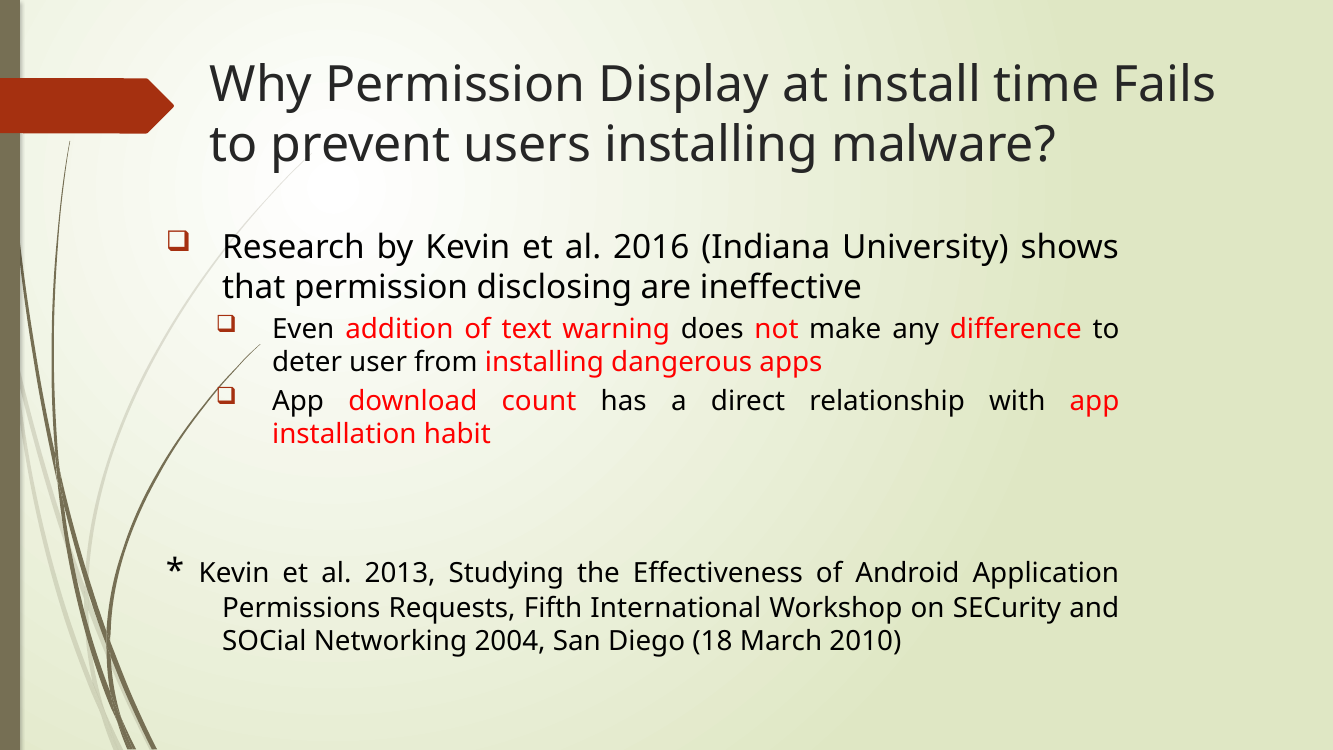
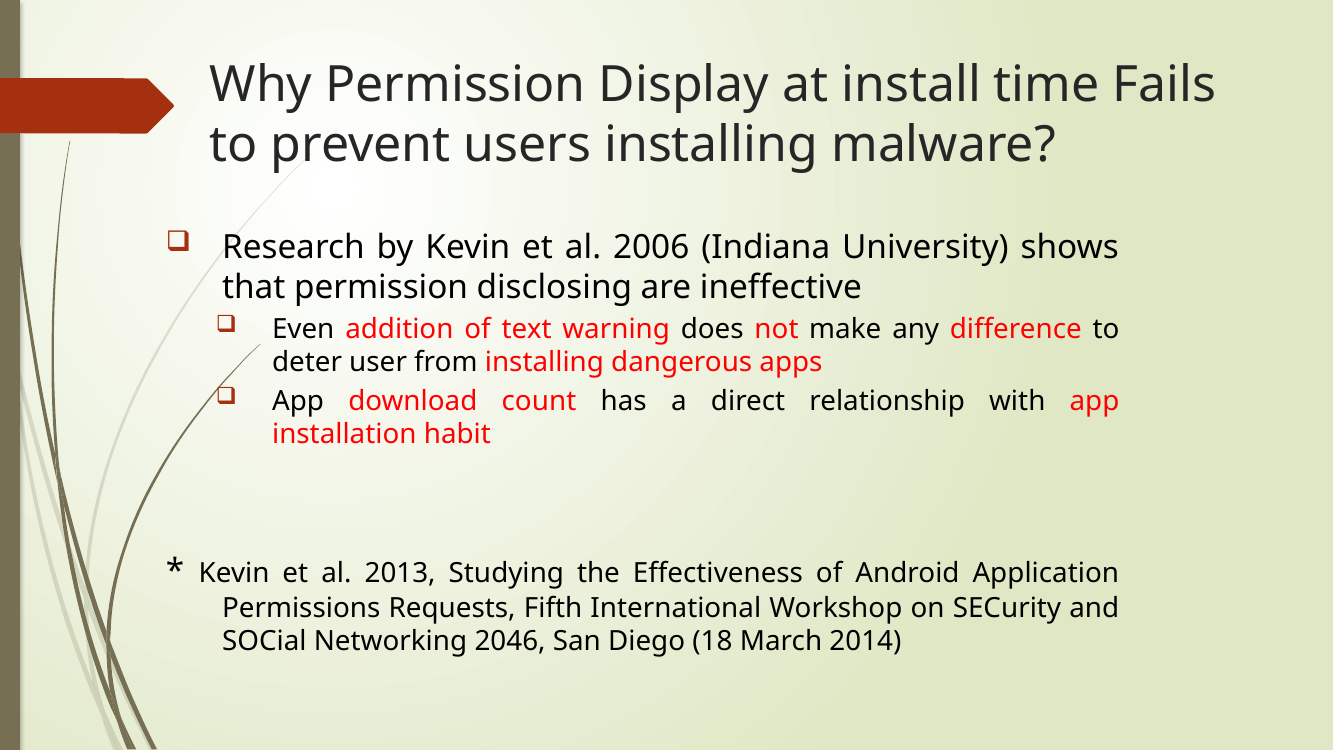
2016: 2016 -> 2006 (651, 247)
2004: 2004 -> 2046 (510, 641)
2010: 2010 -> 2014 (865, 641)
